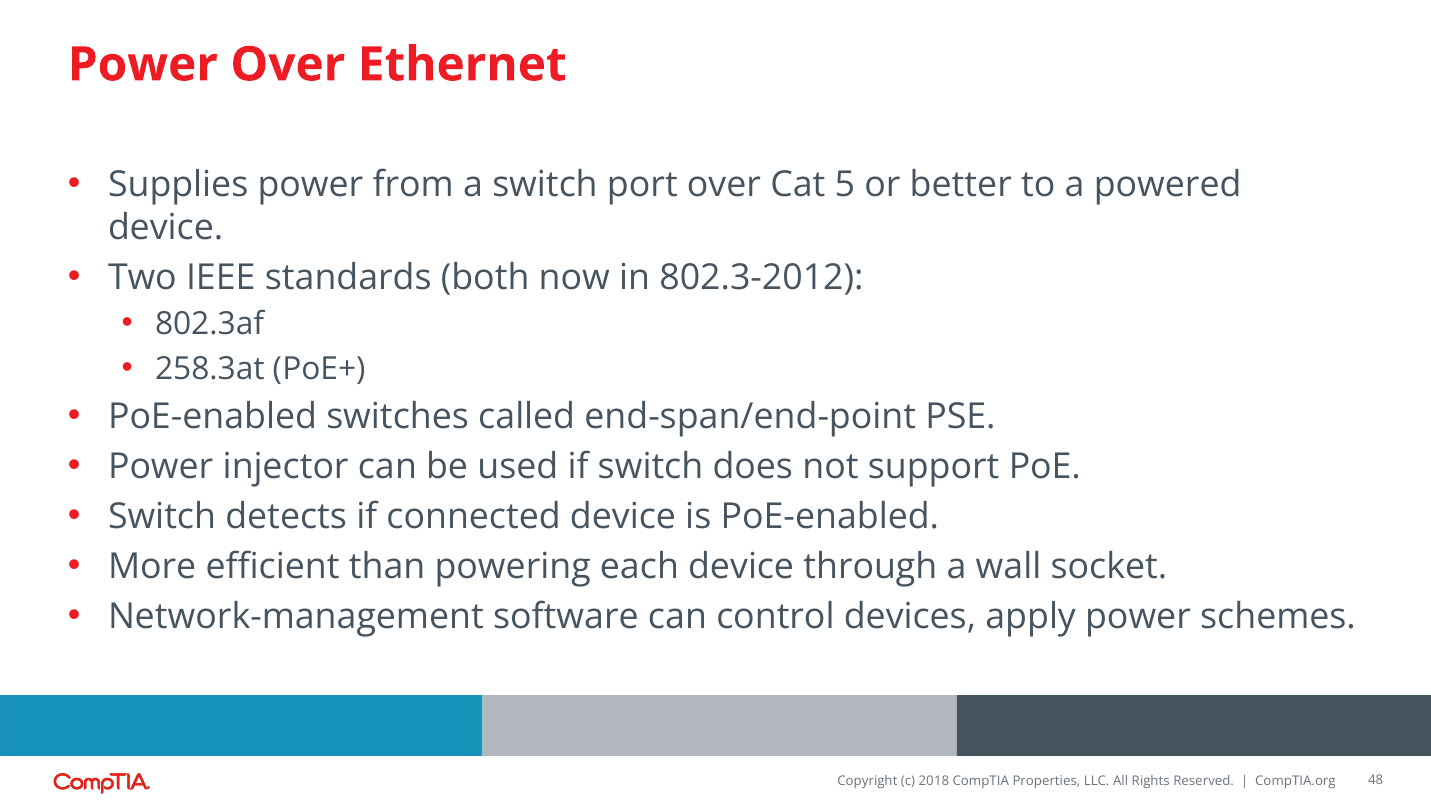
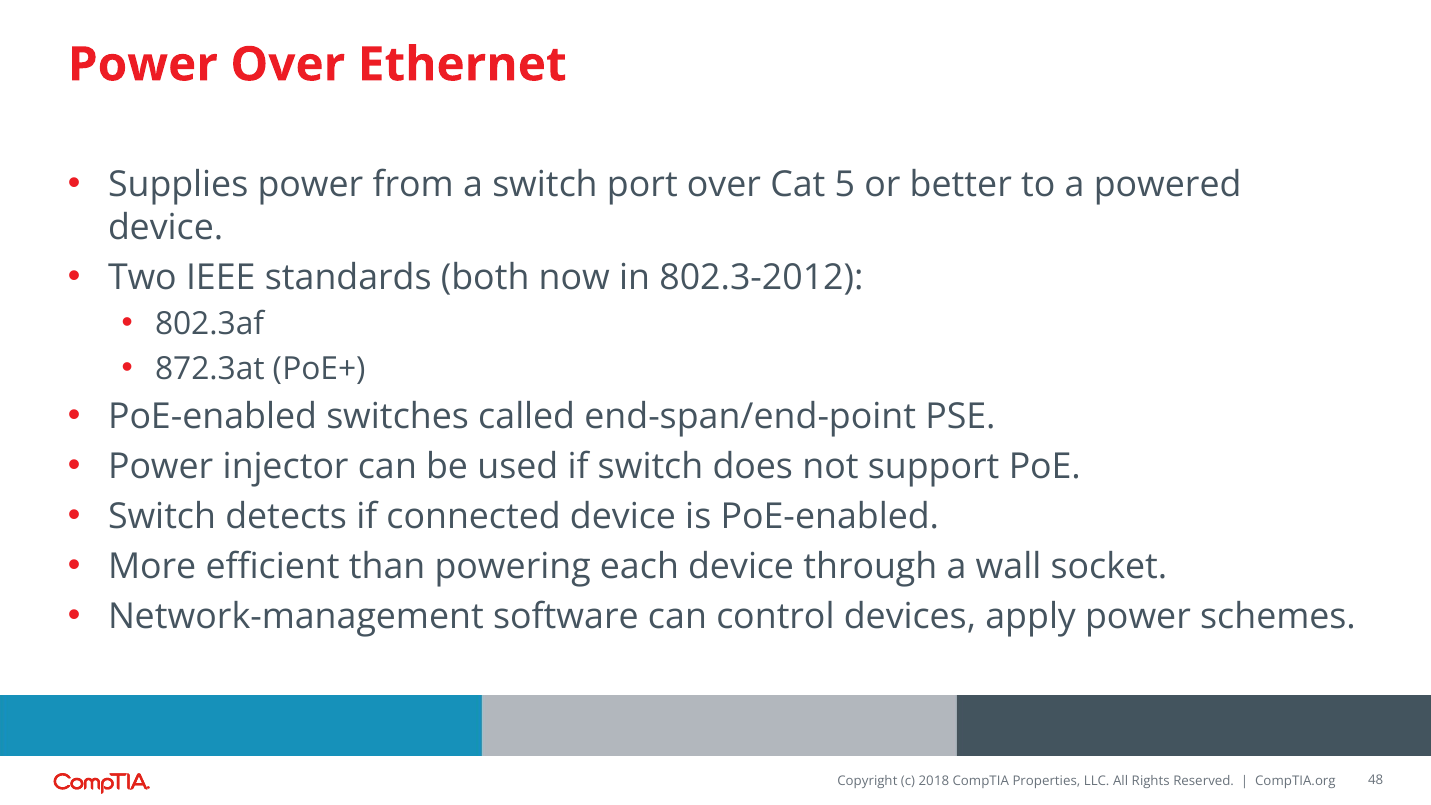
258.3at: 258.3at -> 872.3at (210, 369)
